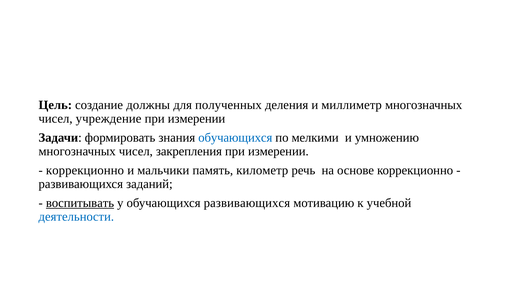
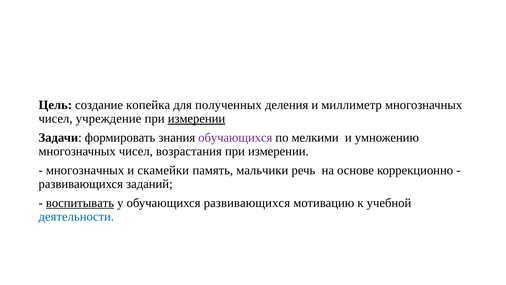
должны: должны -> копейка (148, 105)
измерении underline: none -> present (197, 119)
обучающихся colour: blue -> purple (235, 137)
закрепления: закрепления -> возрастания (189, 151)
коррекционно: коррекционно -> многозначных (85, 170)
мальчики: мальчики -> скамейки (163, 170)
километр: километр -> мальчики (262, 170)
